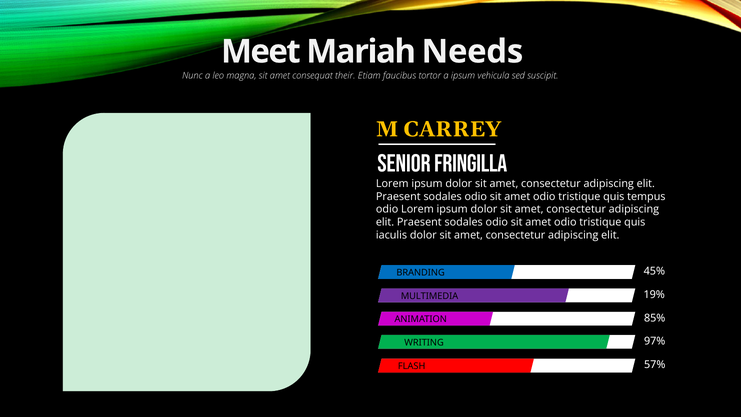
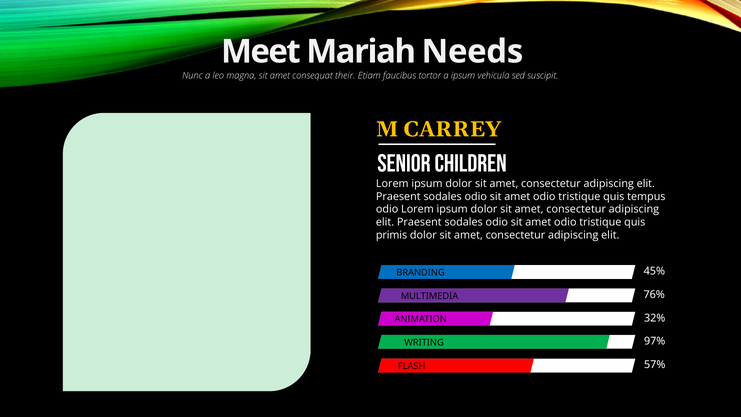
FRINGILLA: FRINGILLA -> CHILDREN (471, 163)
iaculis: iaculis -> primis (392, 235)
19%: 19% -> 76% (654, 295)
85%: 85% -> 32% (655, 318)
